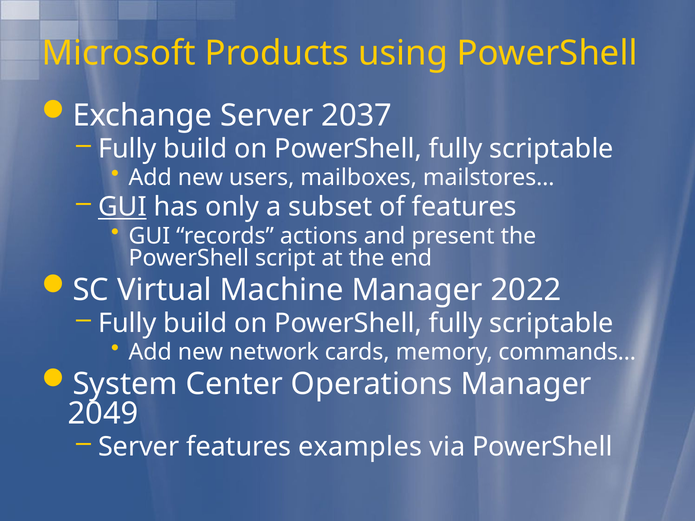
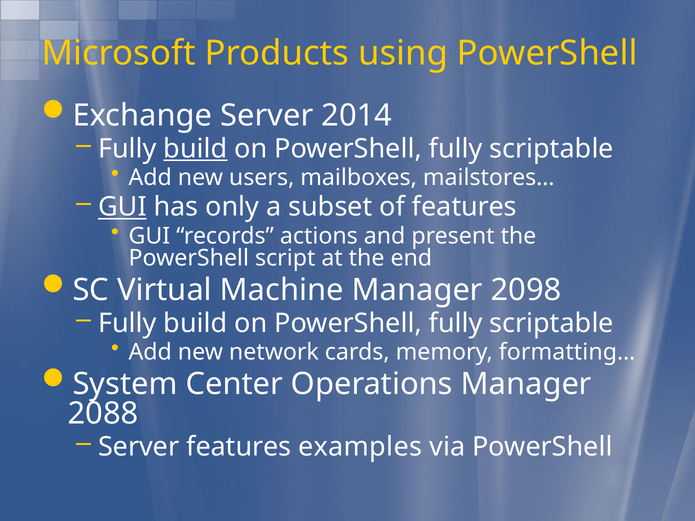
2037: 2037 -> 2014 (357, 115)
build underline: none -> present (195, 149)
2022: 2022 -> 2098 (526, 290)
commands…: commands… -> formatting… (567, 352)
2049: 2049 -> 2088 (103, 414)
